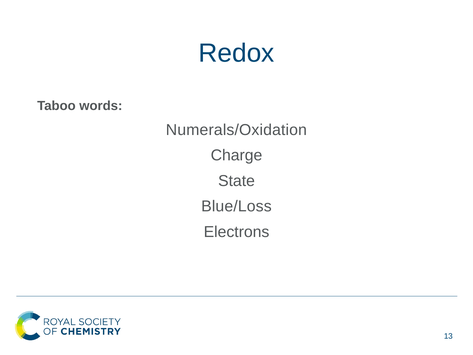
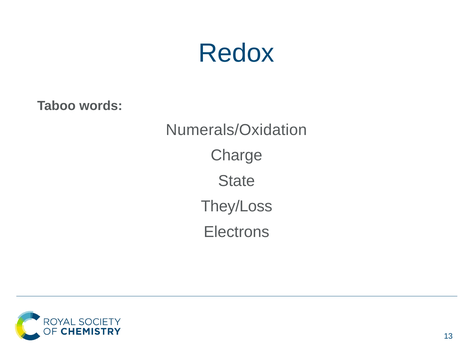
Blue/Loss: Blue/Loss -> They/Loss (237, 206)
